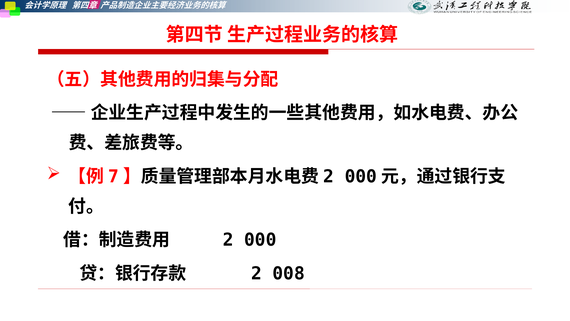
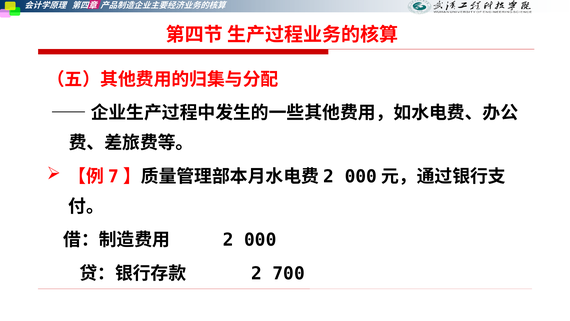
008: 008 -> 700 (289, 273)
